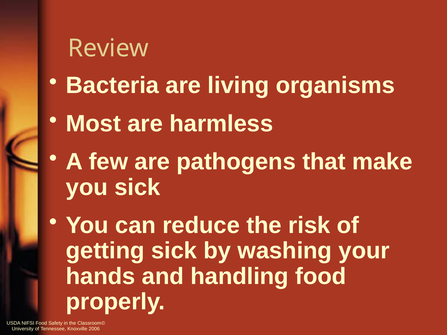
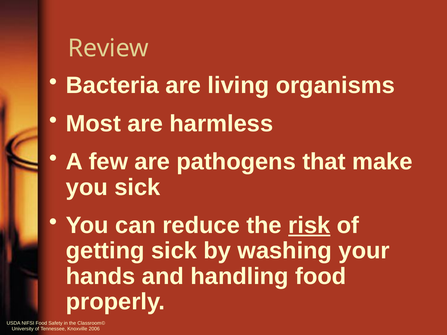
risk underline: none -> present (309, 226)
